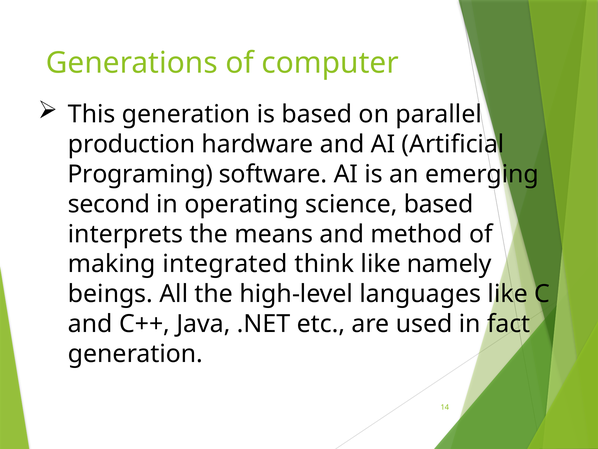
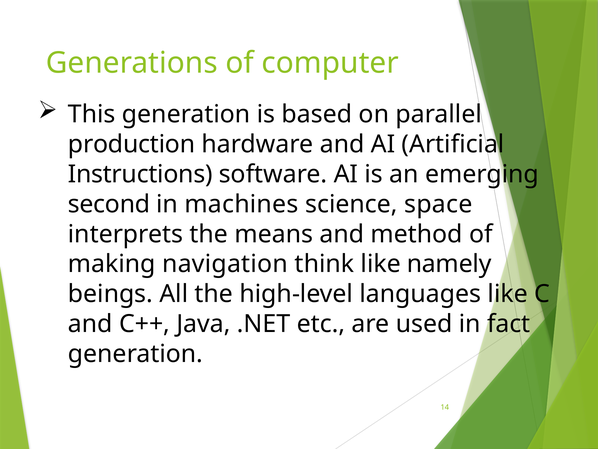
Programing: Programing -> Instructions (140, 174)
operating: operating -> machines (241, 204)
science based: based -> space (438, 204)
integrated: integrated -> navigation (225, 264)
